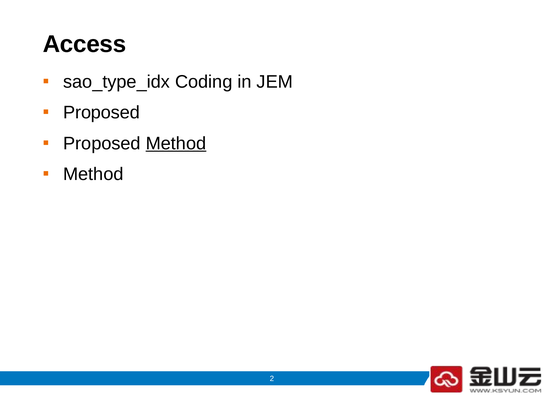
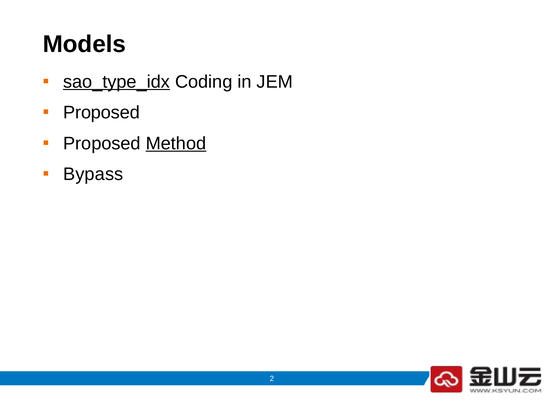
Access: Access -> Models (84, 44)
sao_type_idx underline: none -> present (117, 82)
Method: Method -> Bypass (93, 174)
